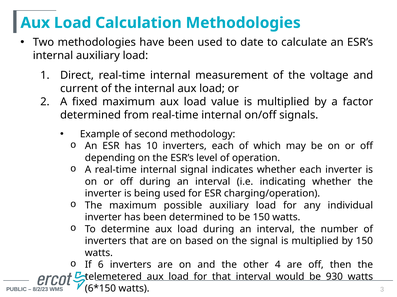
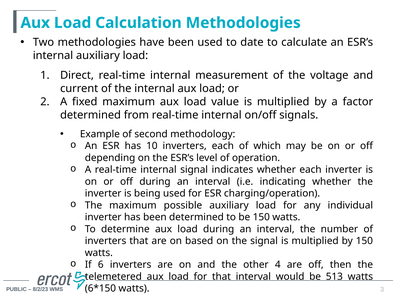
930: 930 -> 513 (334, 277)
